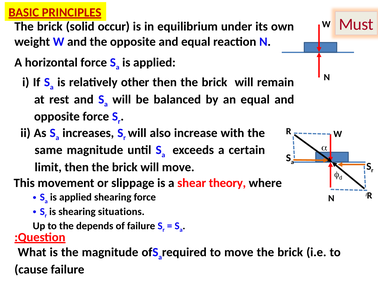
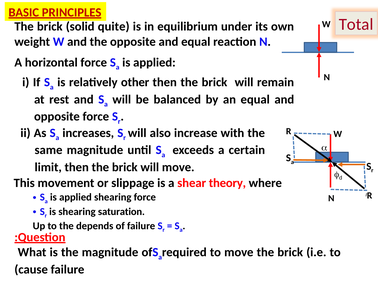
Must: Must -> Total (356, 24)
occur: occur -> quite (114, 27)
situations: situations -> saturation (121, 212)
